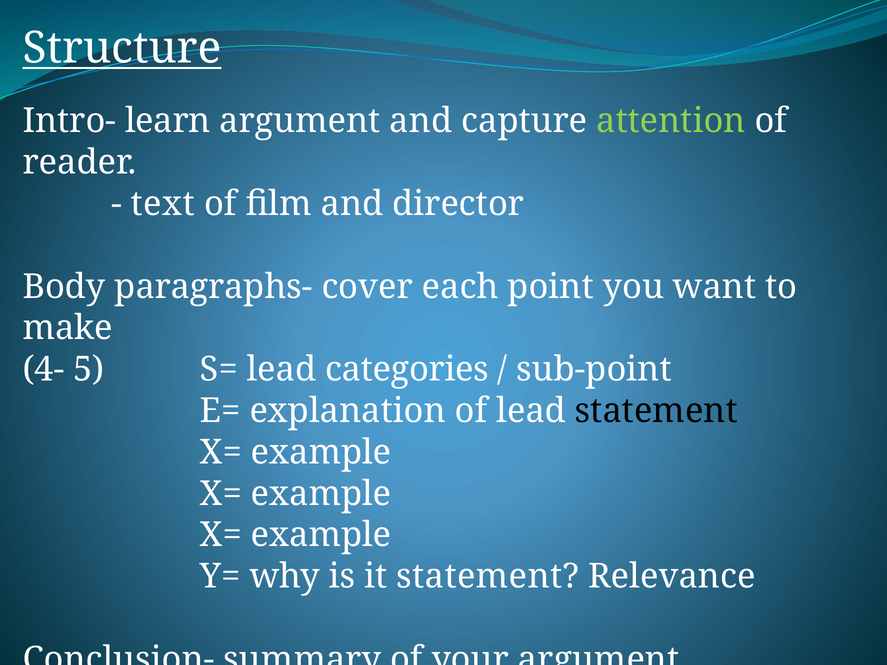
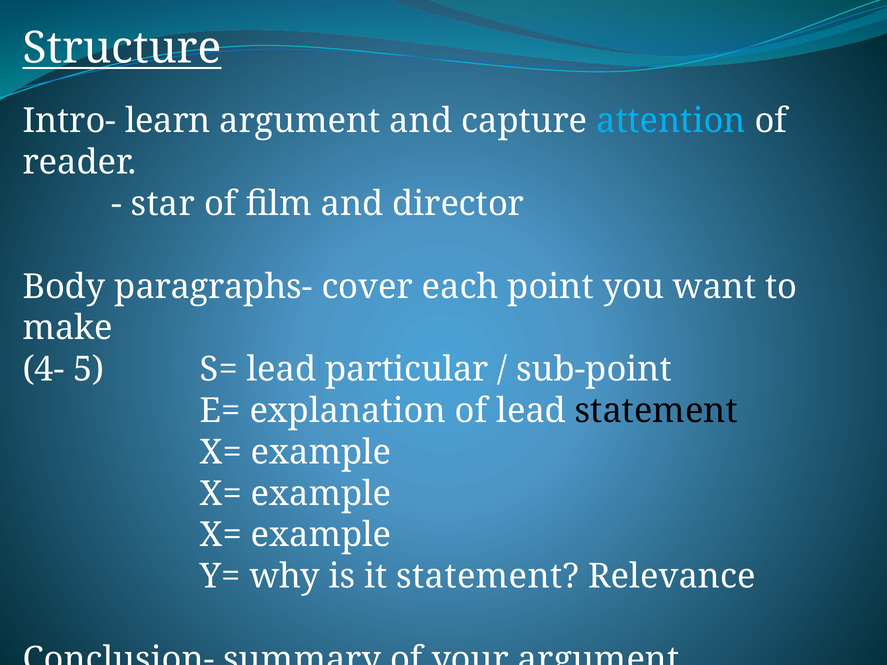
attention colour: light green -> light blue (671, 121)
text: text -> star (163, 204)
categories: categories -> particular (407, 370)
